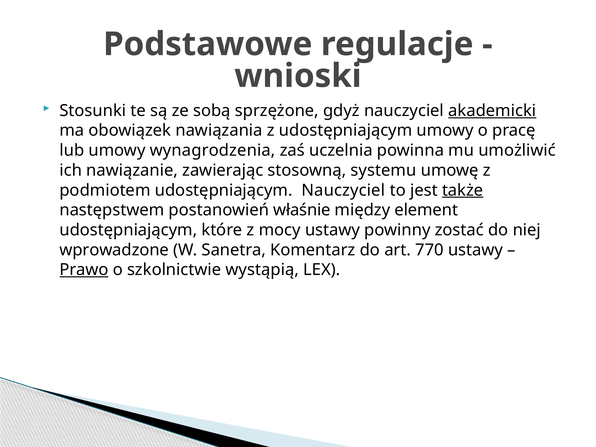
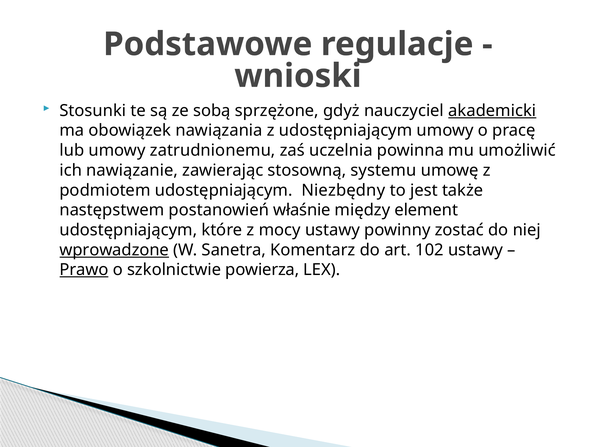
wynagrodzenia: wynagrodzenia -> zatrudnionemu (213, 150)
udostępniającym Nauczyciel: Nauczyciel -> Niezbędny (343, 190)
także underline: present -> none (463, 190)
wprowadzone underline: none -> present (114, 250)
770: 770 -> 102 (429, 250)
wystąpią: wystąpią -> powierza (262, 270)
